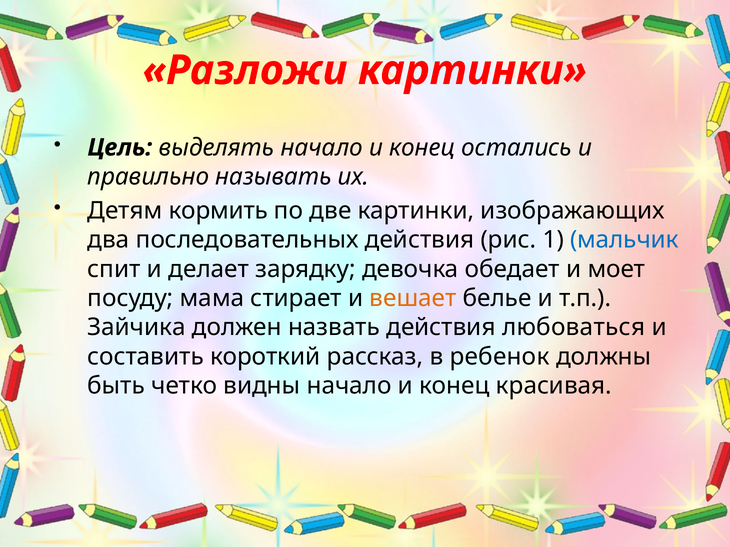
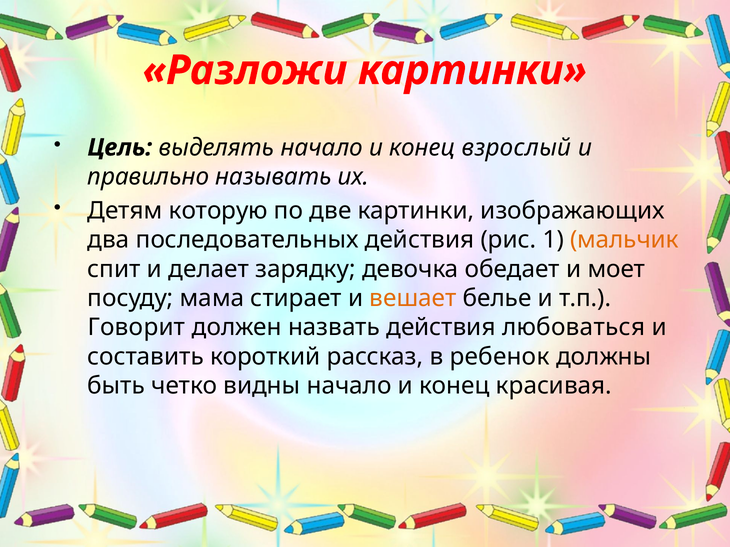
остались: остались -> взрослый (517, 148)
кормить: кормить -> которую (218, 211)
мальчик colour: blue -> orange (624, 240)
Зайчика: Зайчика -> Говорит (136, 328)
